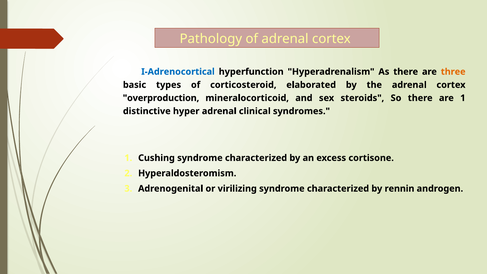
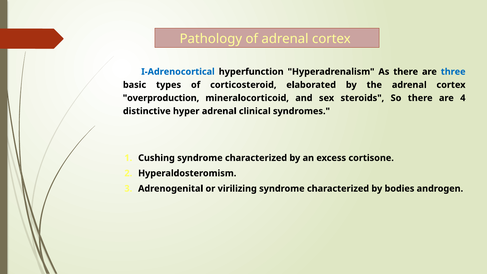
three colour: orange -> blue (453, 72)
are 1: 1 -> 4 (463, 98)
rennin: rennin -> bodies (399, 189)
